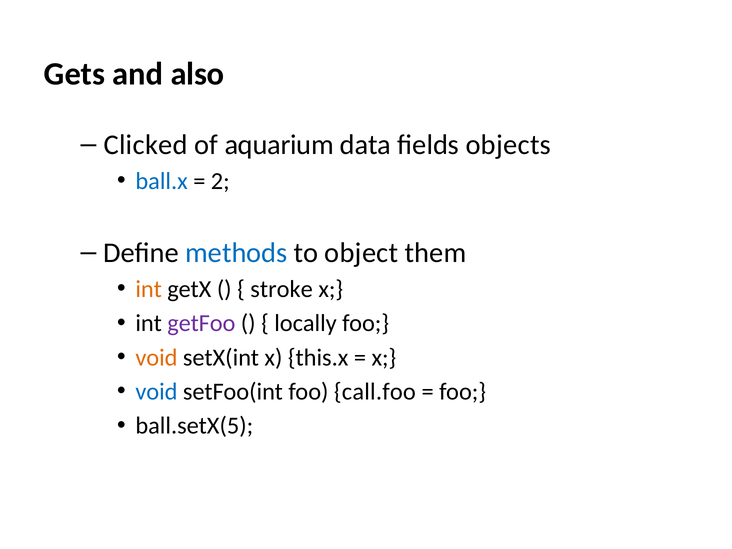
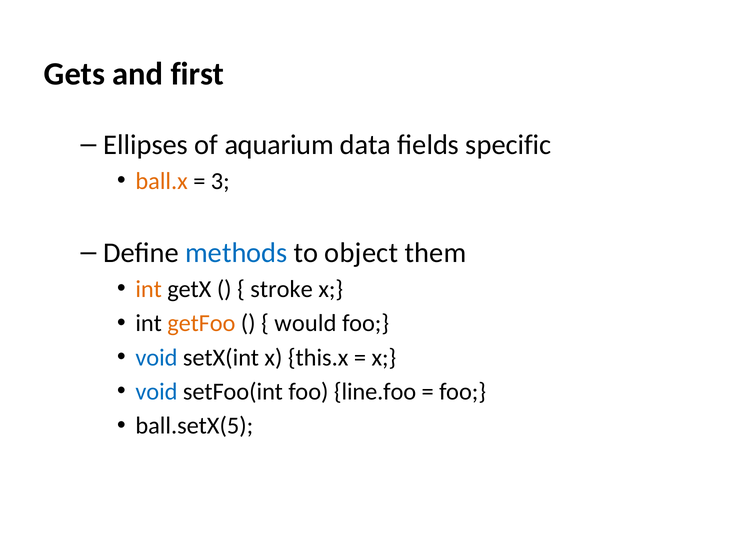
also: also -> first (197, 74)
Clicked: Clicked -> Ellipses (146, 145)
objects: objects -> specific (508, 145)
ball.x colour: blue -> orange (162, 181)
2: 2 -> 3 (220, 181)
getFoo colour: purple -> orange (201, 323)
locally: locally -> would (305, 323)
void colour: orange -> blue (156, 358)
call.foo: call.foo -> line.foo (375, 392)
